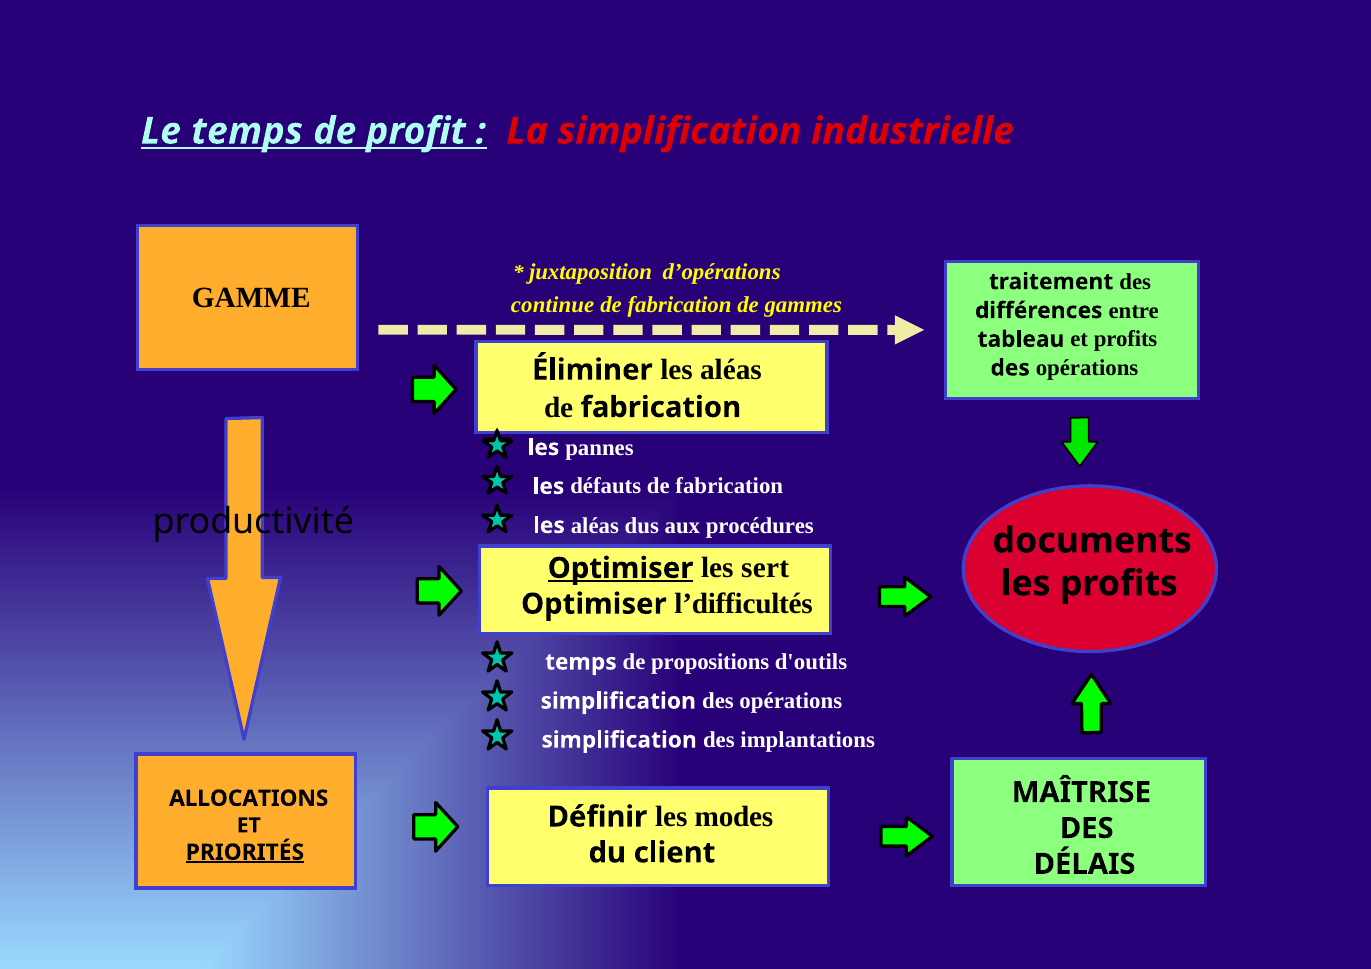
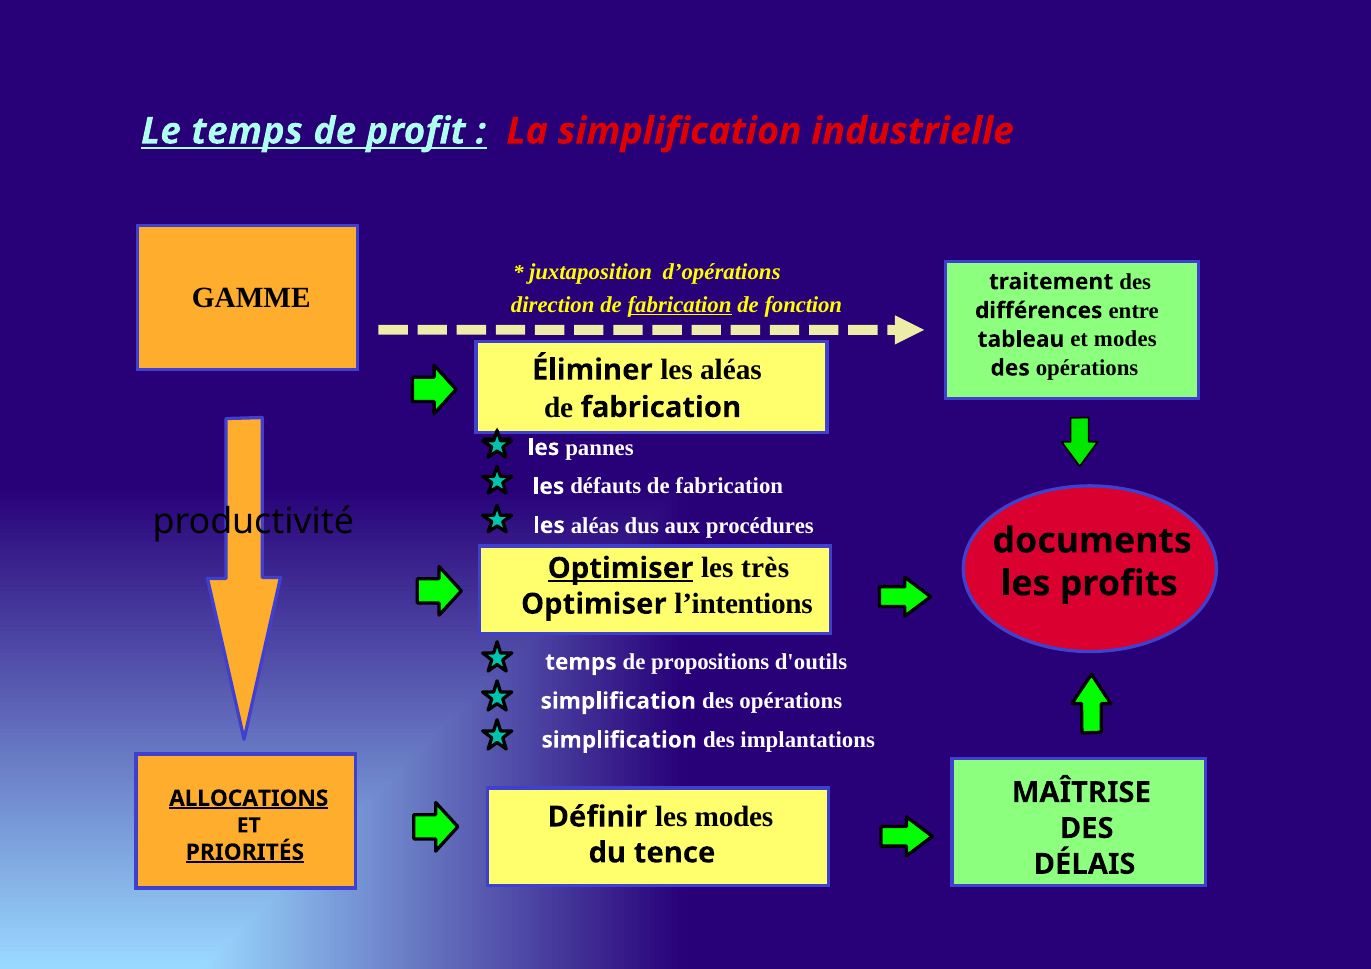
continue: continue -> direction (553, 305)
fabrication underline: none -> present (680, 305)
gammes: gammes -> fonction (803, 305)
et profits: profits -> modes (1125, 339)
sert: sert -> très (765, 568)
l’difficultés: l’difficultés -> l’intentions (744, 604)
ALLOCATIONS underline: none -> present (249, 799)
client: client -> tence (675, 853)
